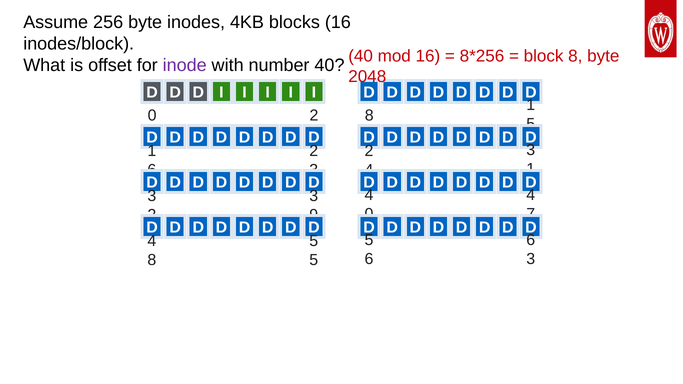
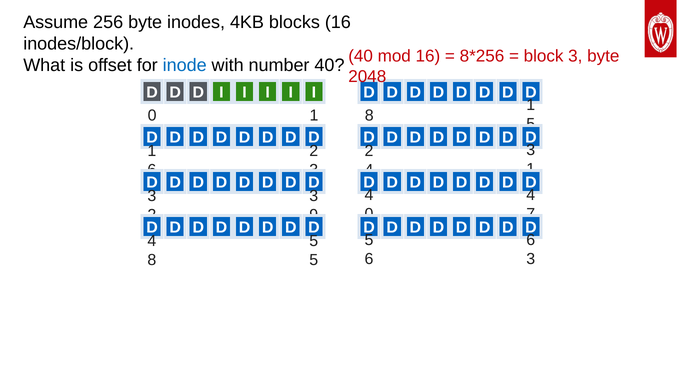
block 8: 8 -> 3 (575, 56)
inode colour: purple -> blue (185, 65)
0 2: 2 -> 1 (314, 116)
